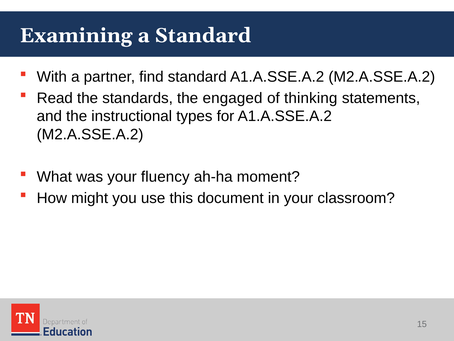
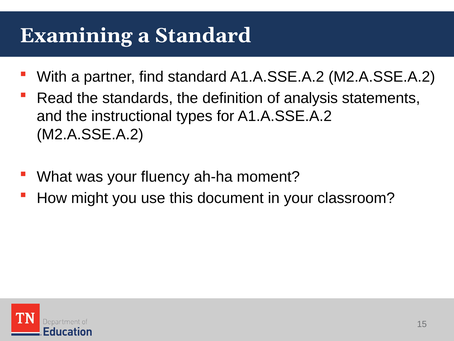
engaged: engaged -> definition (233, 98)
thinking: thinking -> analysis (311, 98)
